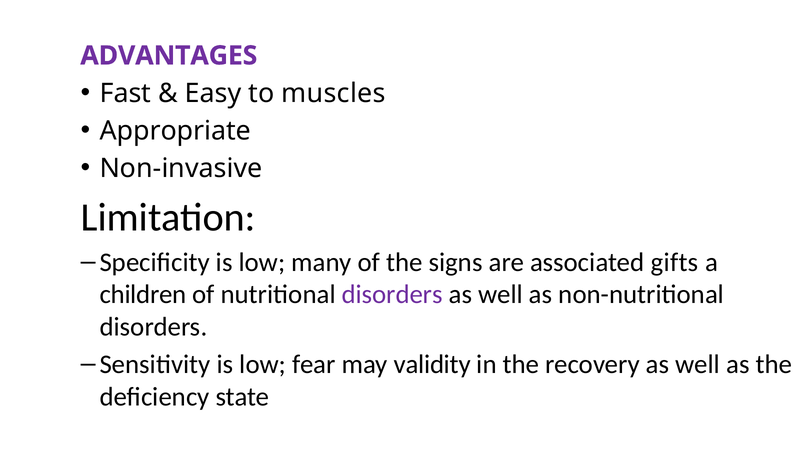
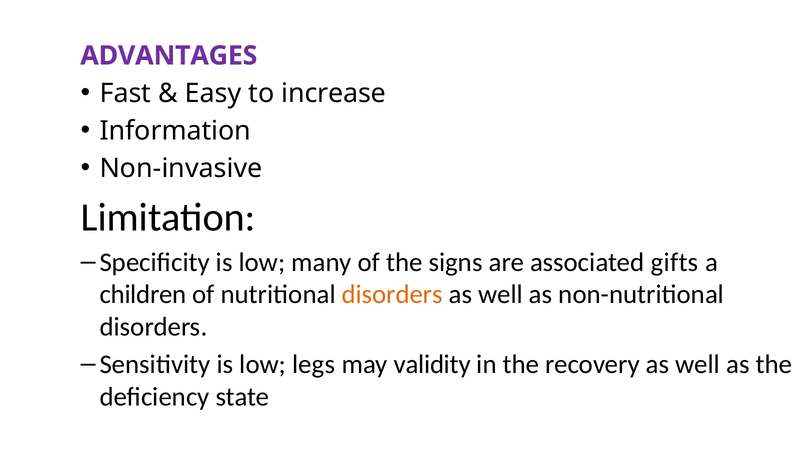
muscles: muscles -> increase (334, 93)
Appropriate: Appropriate -> Information (175, 131)
disorders colour: purple -> orange (392, 295)
fear: fear -> legs (314, 365)
